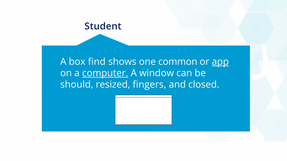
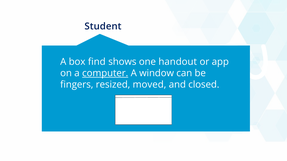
common: common -> handout (178, 62)
app underline: present -> none (220, 62)
should: should -> fingers (77, 85)
fingers: fingers -> moved (149, 85)
